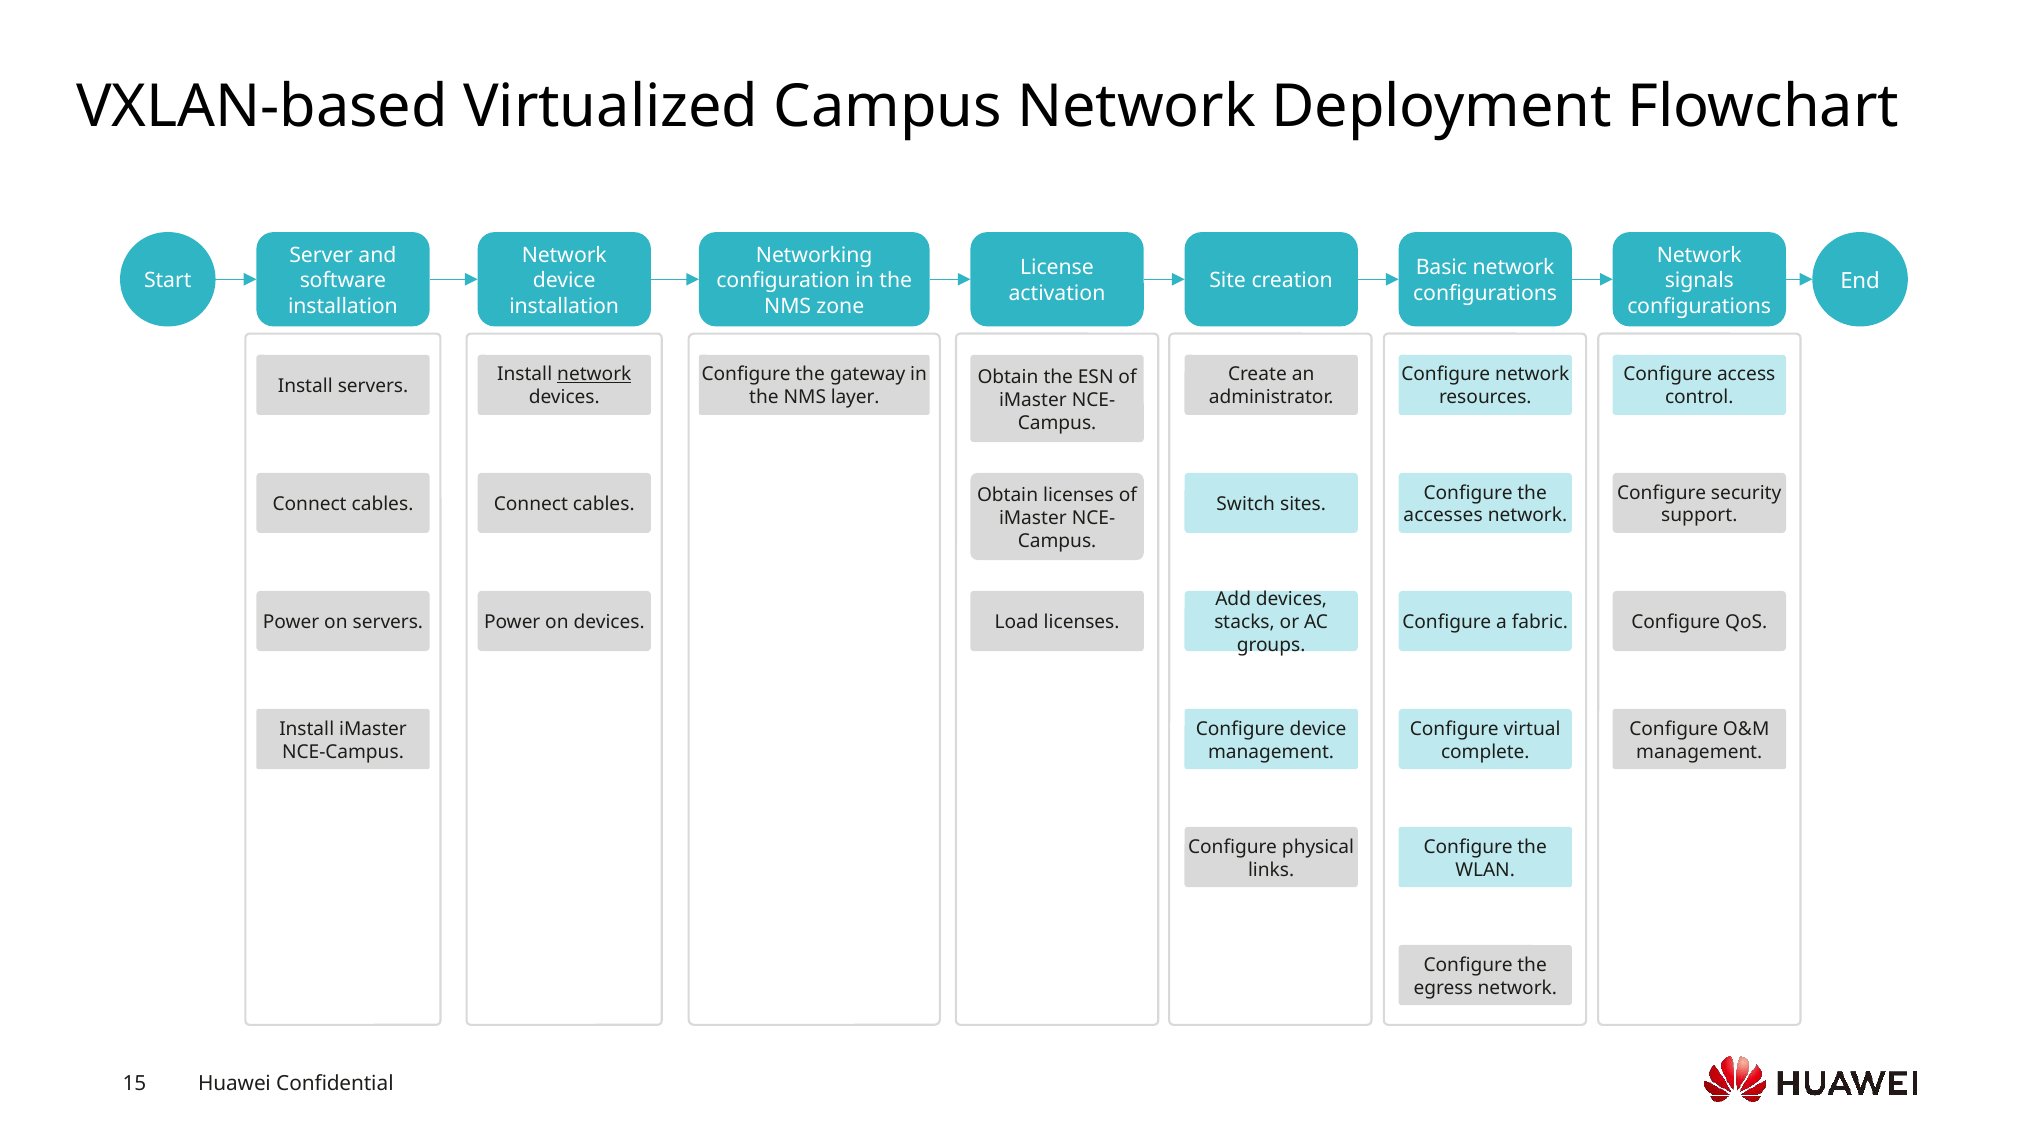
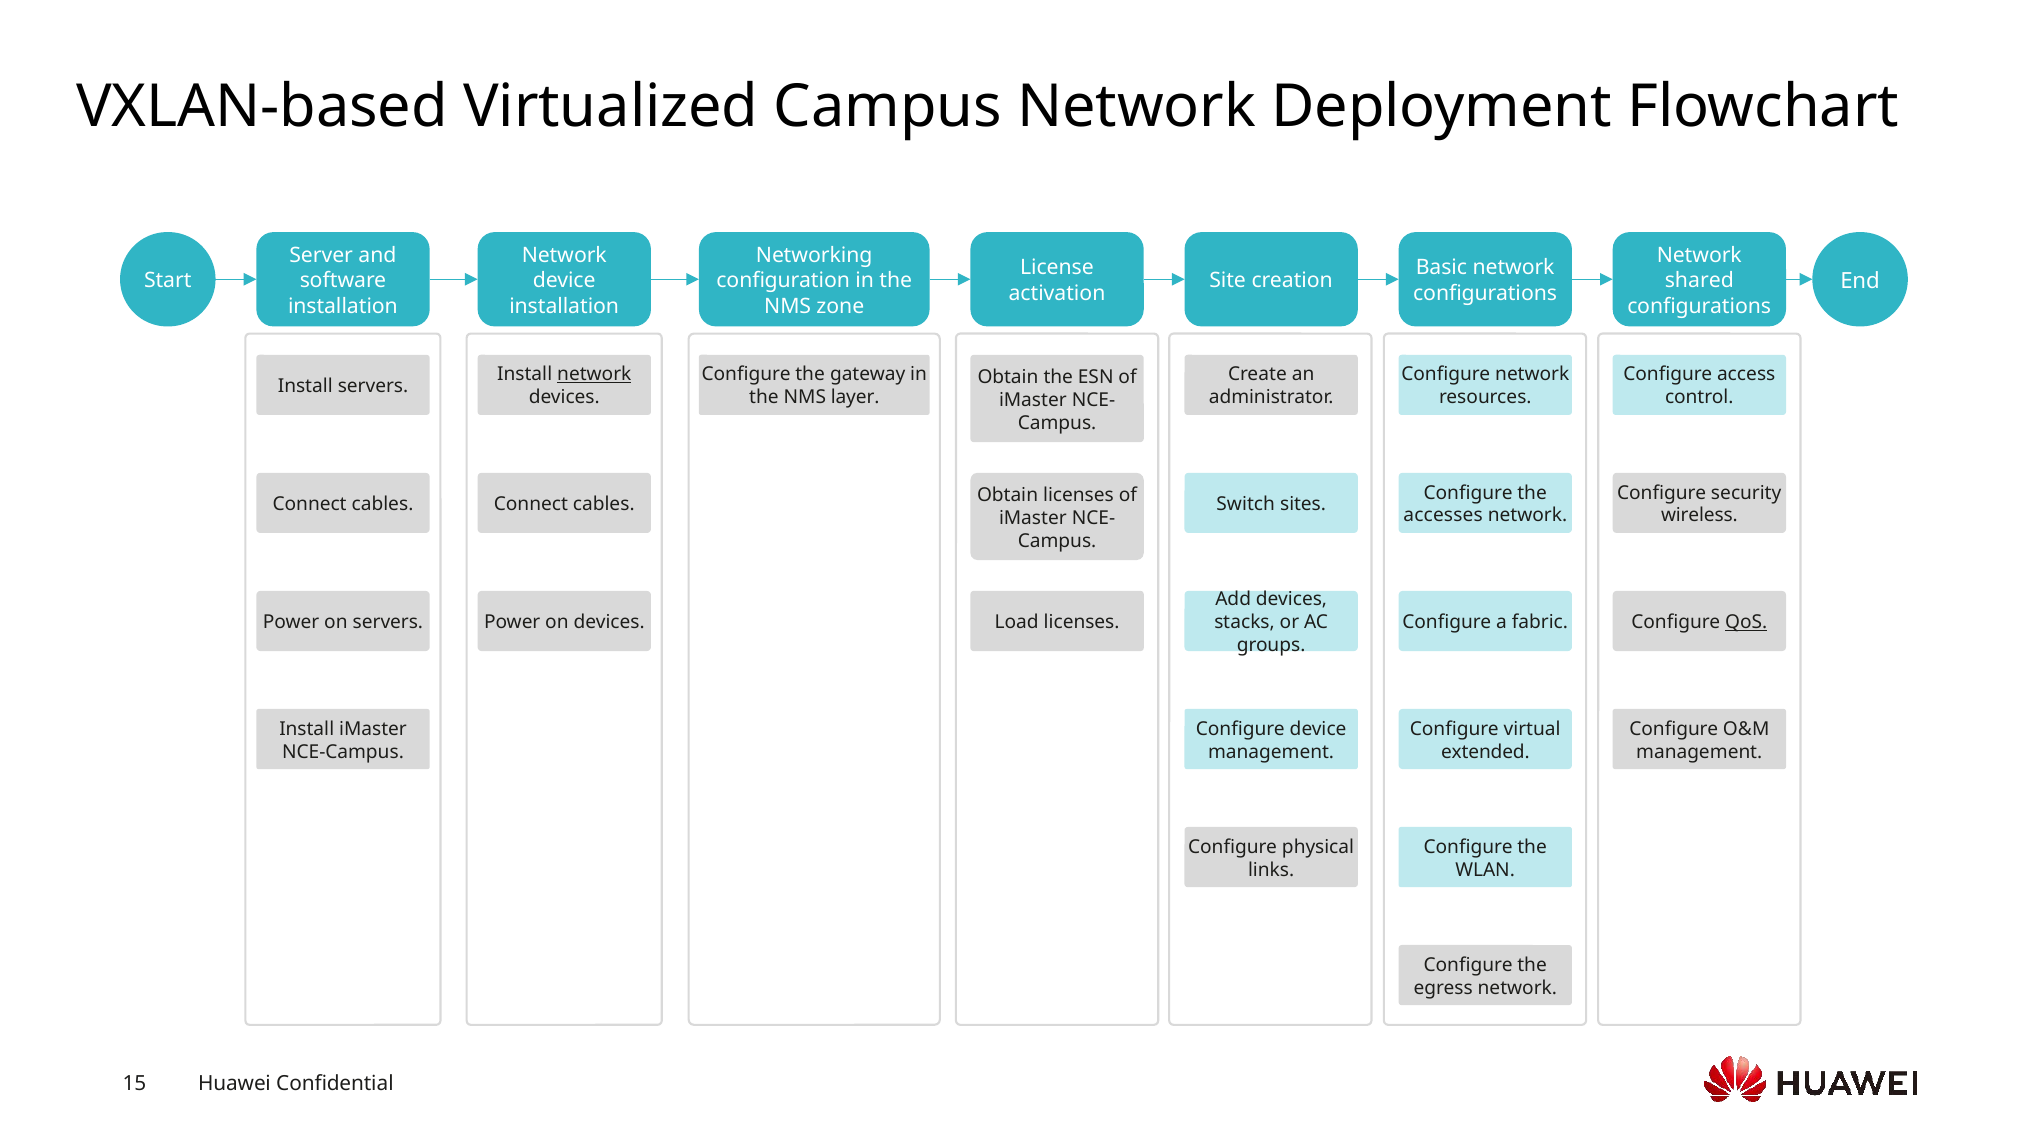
signals: signals -> shared (1699, 281)
support: support -> wireless (1699, 516)
QoS underline: none -> present (1746, 622)
complete: complete -> extended (1485, 752)
